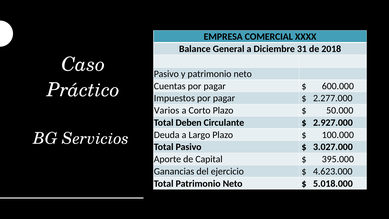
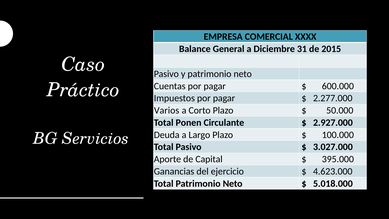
2018: 2018 -> 2015 (331, 49)
Deben: Deben -> Ponen (189, 123)
